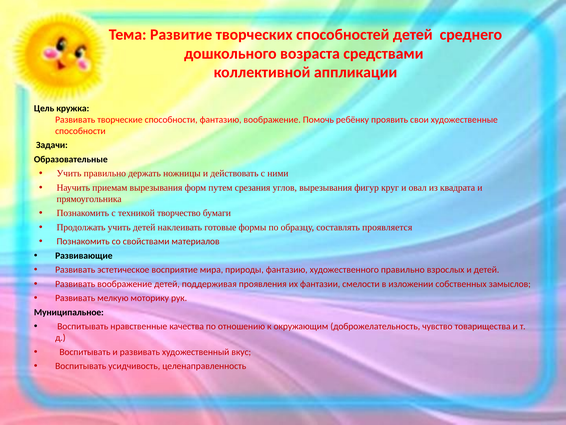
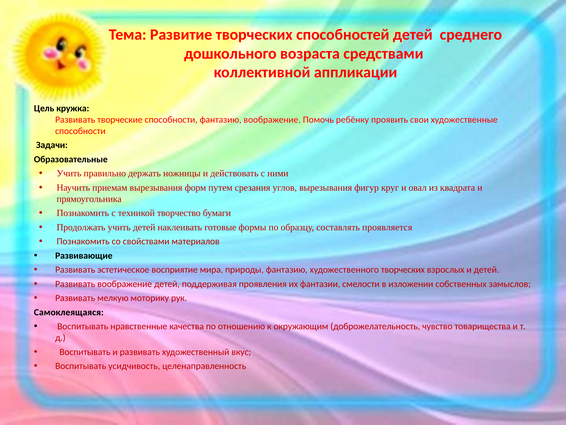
художественного правильно: правильно -> творческих (403, 270)
Муниципальное: Муниципальное -> Самоклеящаяся (69, 312)
